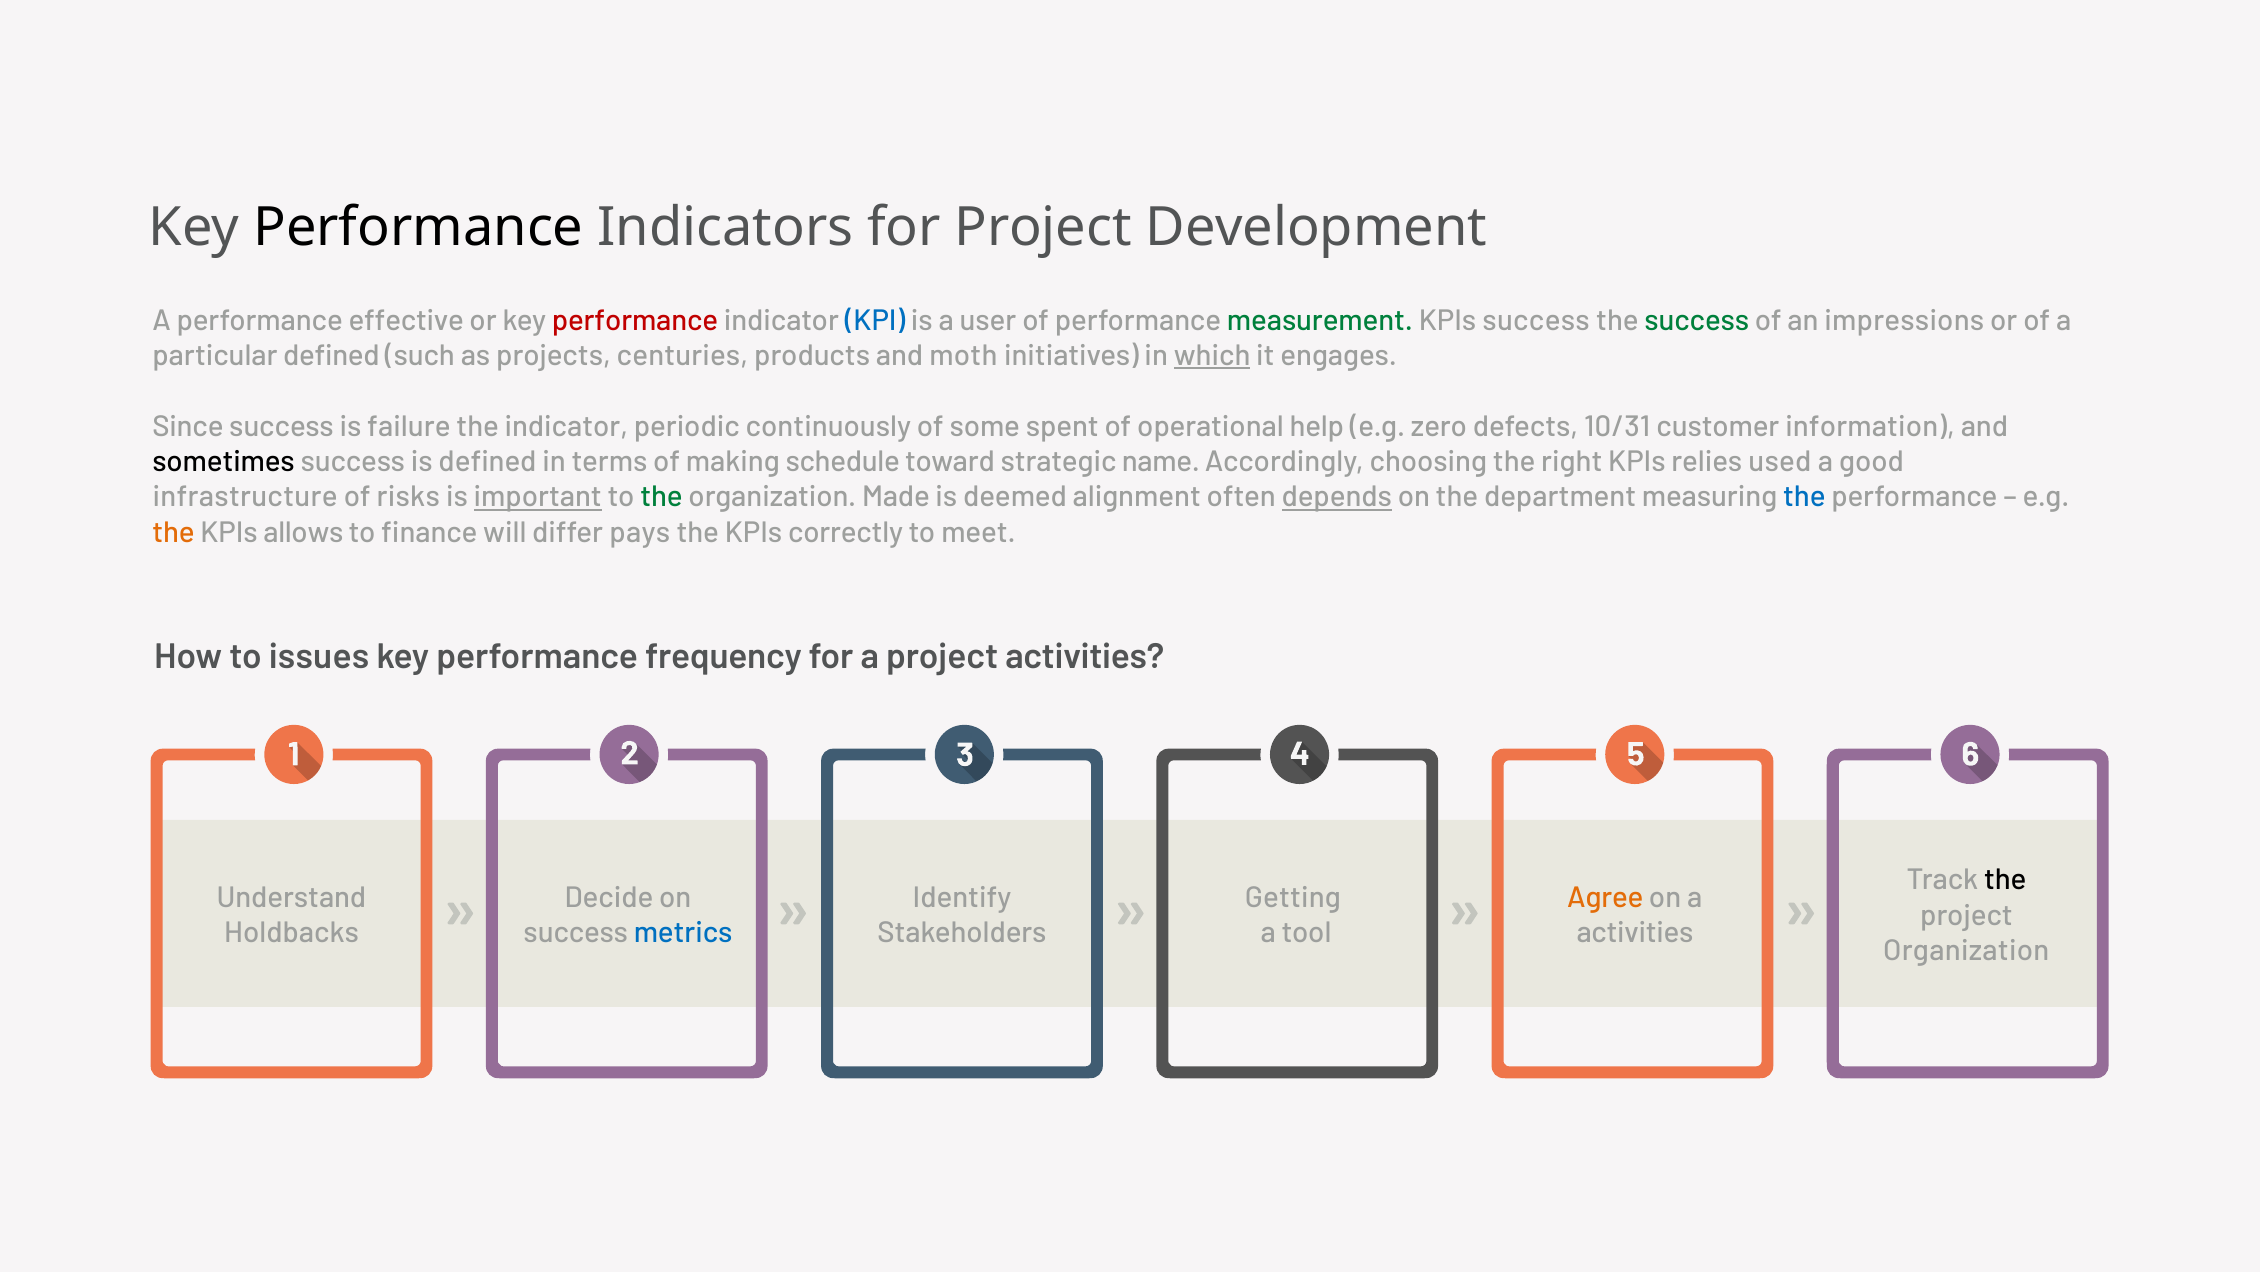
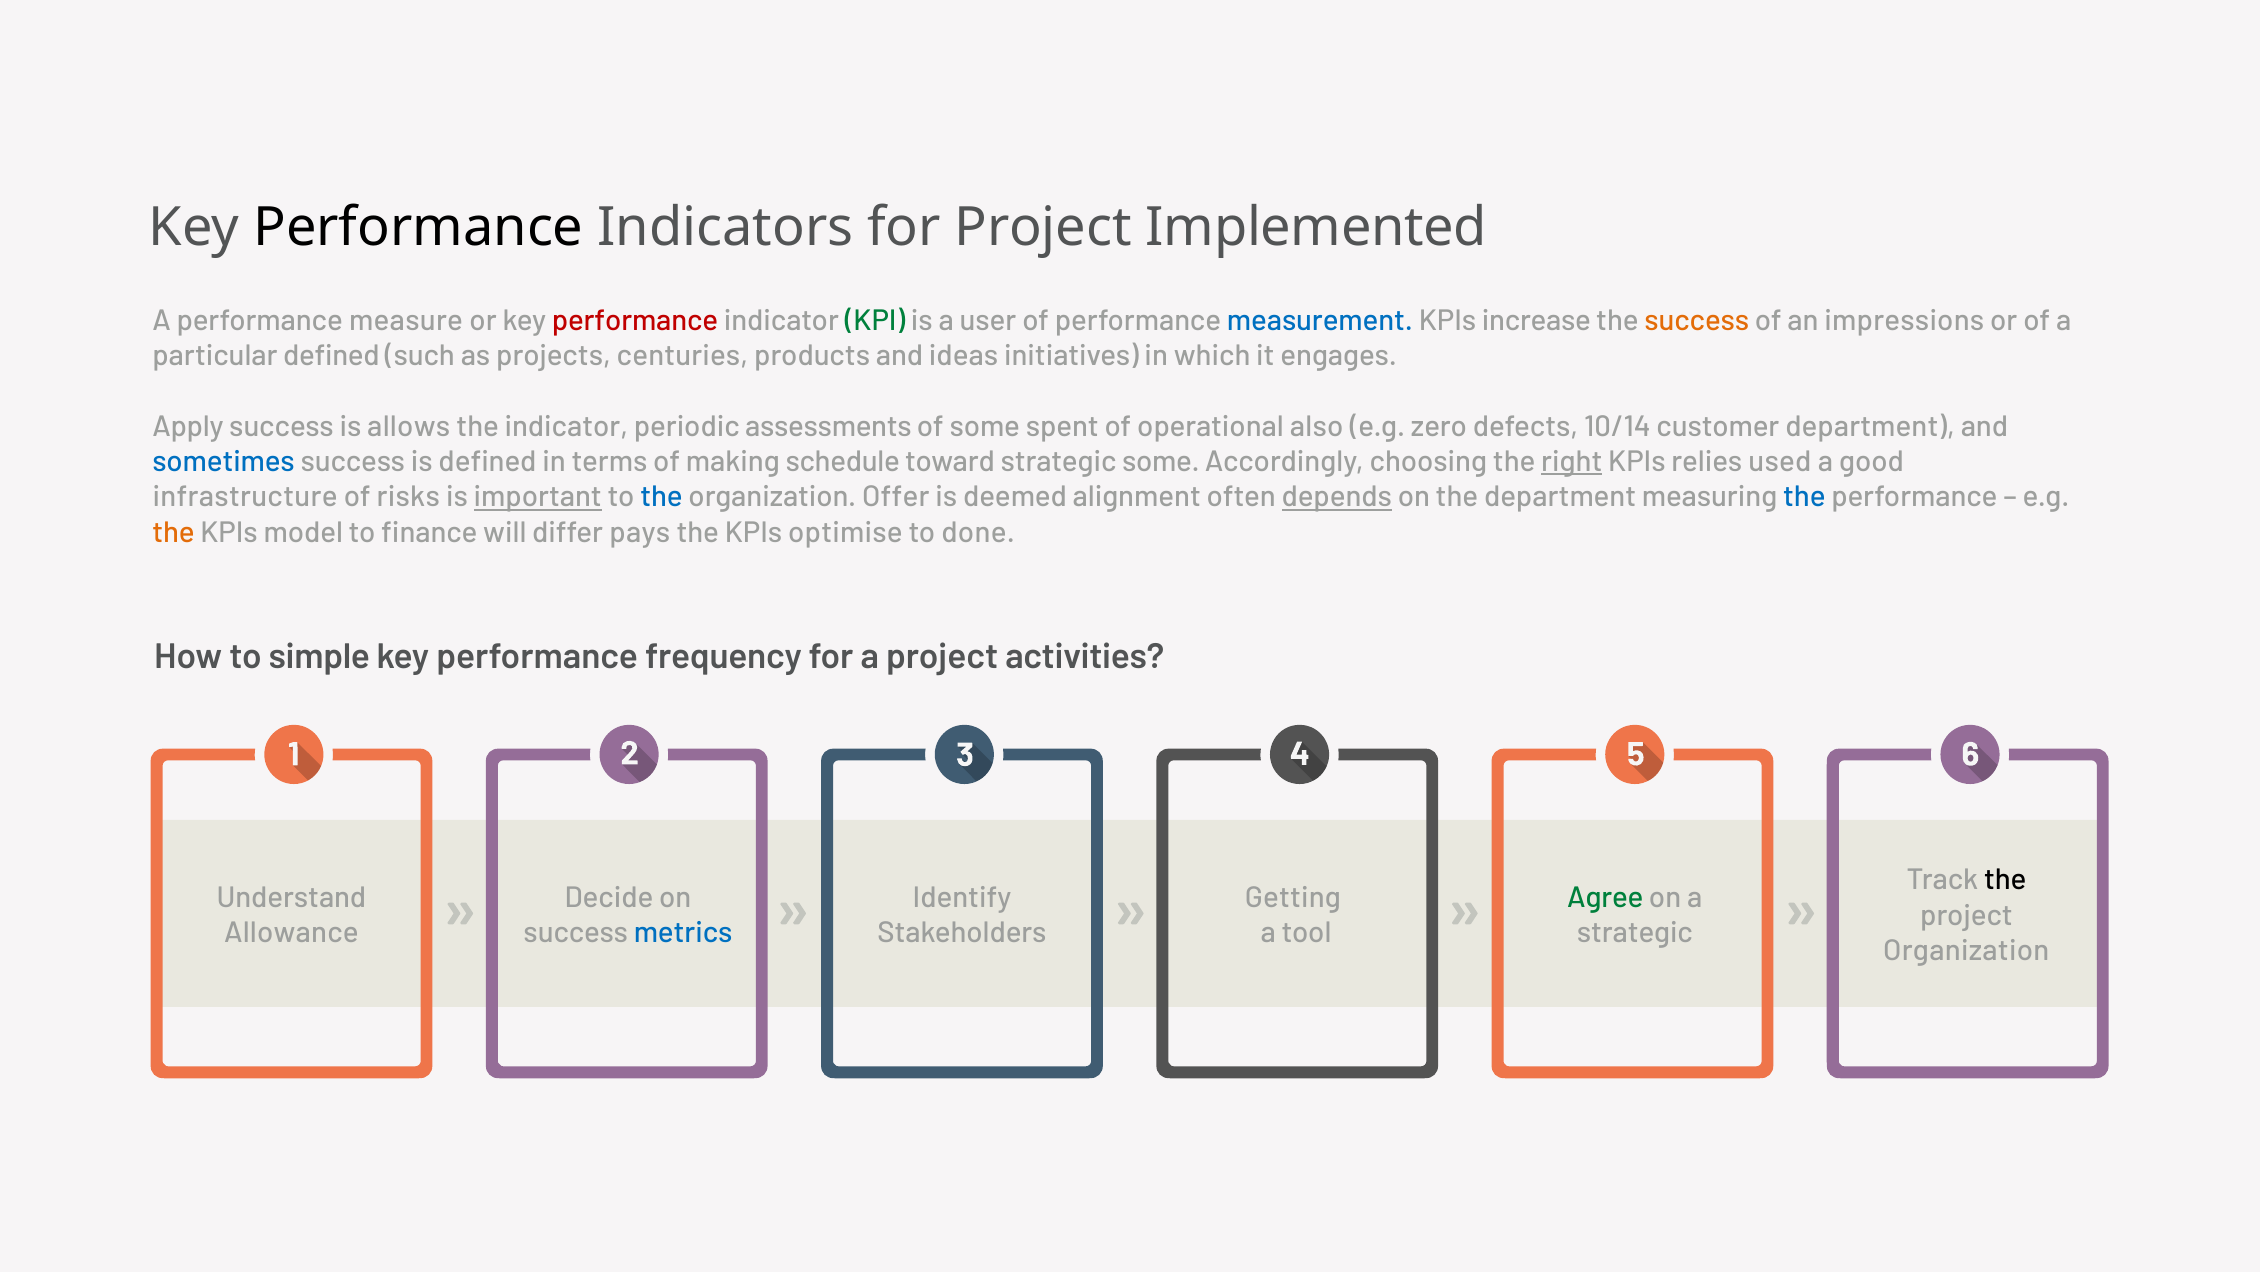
Development: Development -> Implemented (1316, 227)
effective: effective -> measure (406, 320)
KPI colour: blue -> green (875, 320)
measurement colour: green -> blue (1320, 320)
KPIs success: success -> increase (1536, 320)
success colour: green -> orange (1697, 320)
moth: moth -> ideas (964, 355)
which underline: present -> none (1212, 355)
Since: Since -> Apply (188, 426)
failure: failure -> allows (409, 426)
continuously: continuously -> assessments (828, 426)
help: help -> also (1317, 426)
10/31: 10/31 -> 10/14 (1617, 426)
customer information: information -> department (1870, 426)
sometimes colour: black -> blue (224, 461)
strategic name: name -> some (1161, 461)
right underline: none -> present (1572, 461)
the colour: green -> blue (662, 497)
Made: Made -> Offer (896, 497)
allows: allows -> model (303, 532)
correctly: correctly -> optimise (845, 532)
meet: meet -> done (978, 532)
issues: issues -> simple (319, 657)
Agree colour: orange -> green (1605, 897)
Holdbacks: Holdbacks -> Allowance (291, 933)
activities: activities -> strategic (1635, 933)
